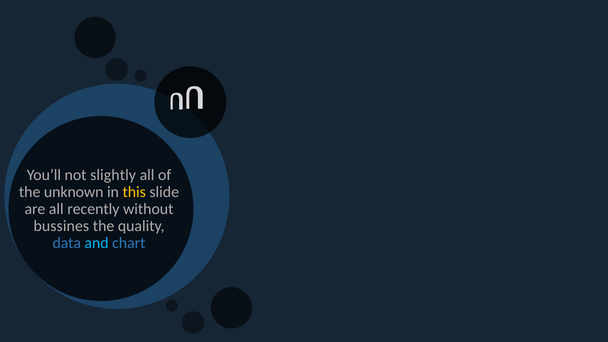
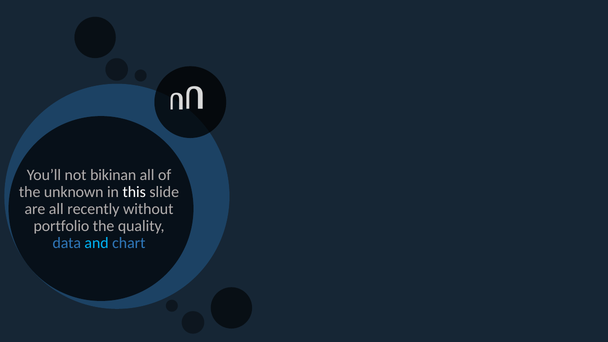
slightly: slightly -> bikinan (113, 175)
this colour: yellow -> white (134, 192)
bussines: bussines -> portfolio (61, 226)
